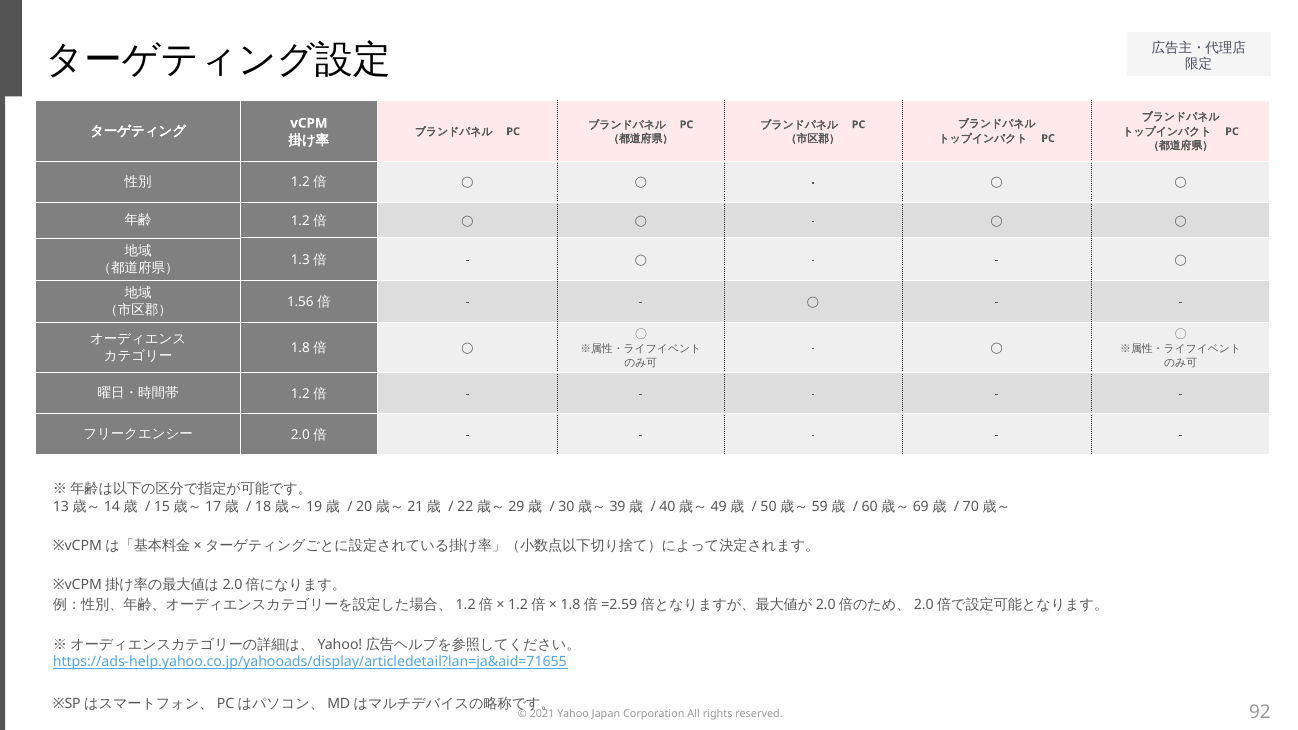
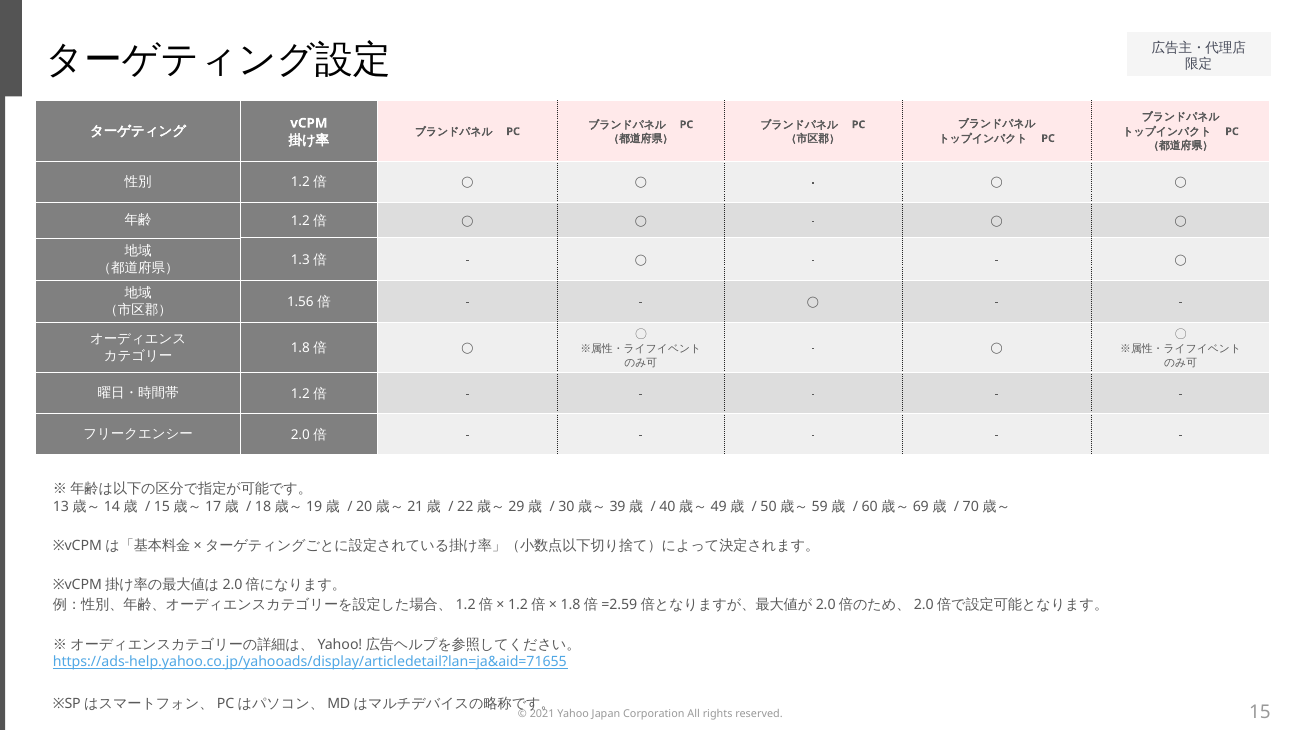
92: 92 -> 15 (1260, 712)
